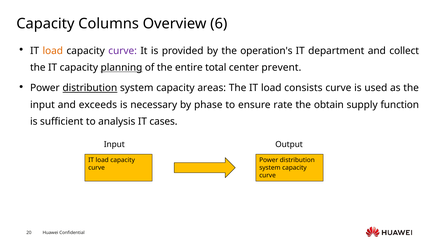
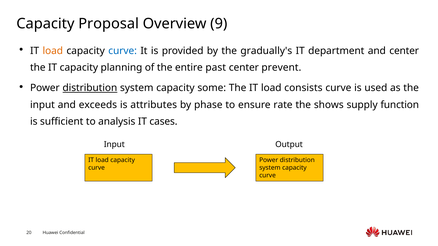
Columns: Columns -> Proposal (109, 24)
6: 6 -> 9 (219, 24)
curve colour: purple -> blue (123, 51)
operation's: operation's -> gradually's (266, 51)
and collect: collect -> center (404, 51)
planning underline: present -> none (121, 68)
total: total -> past (216, 68)
areas: areas -> some (212, 88)
necessary: necessary -> attributes (154, 105)
obtain: obtain -> shows (329, 105)
